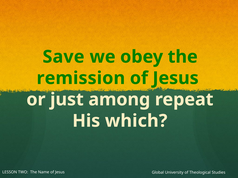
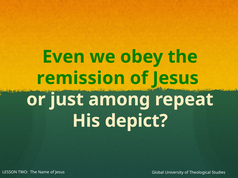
Save: Save -> Even (64, 57)
which: which -> depict (136, 121)
